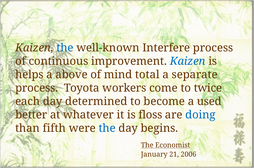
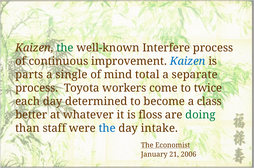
the colour: blue -> green (65, 48)
helps: helps -> parts (29, 75)
above: above -> single (72, 75)
used: used -> class (209, 102)
doing colour: blue -> green (200, 115)
fifth: fifth -> staff (54, 129)
begins: begins -> intake (159, 129)
